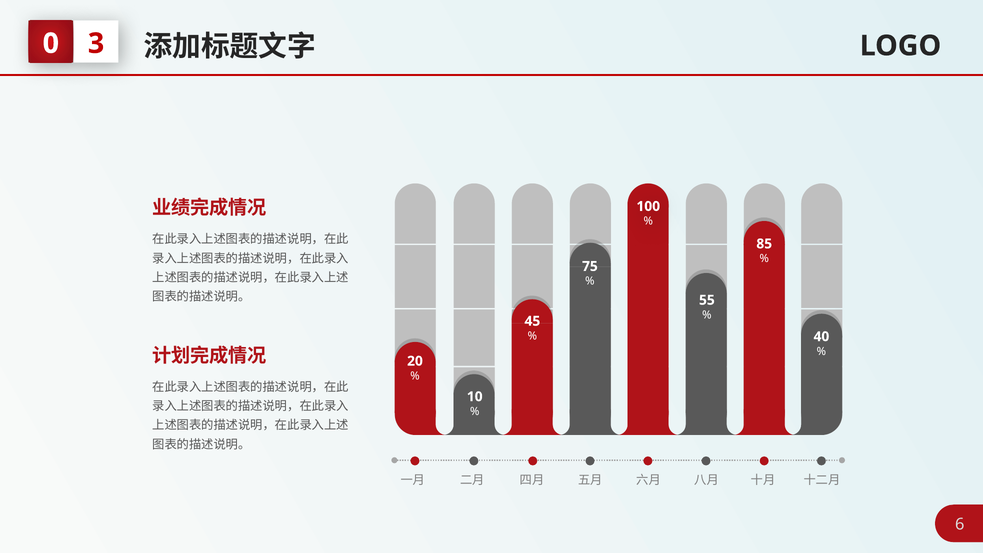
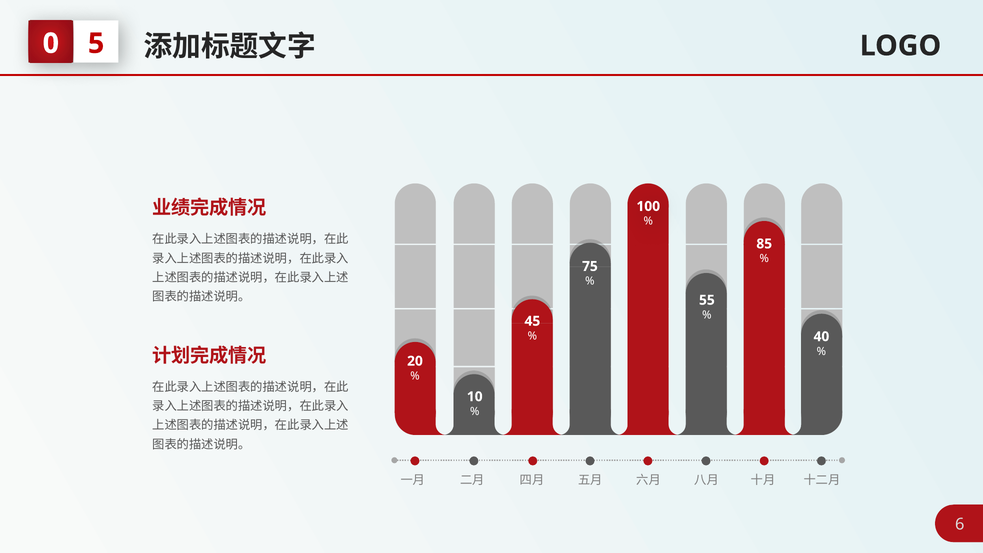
3: 3 -> 5 (96, 43)
